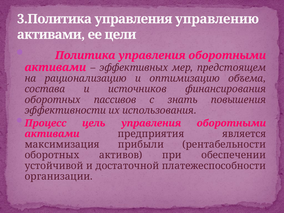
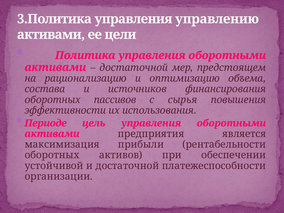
эффективных: эффективных -> достаточной (134, 68)
знать: знать -> сырья (183, 100)
Процесс: Процесс -> Периоде (46, 123)
